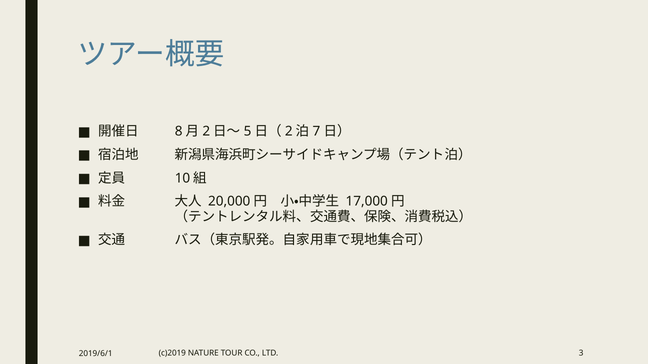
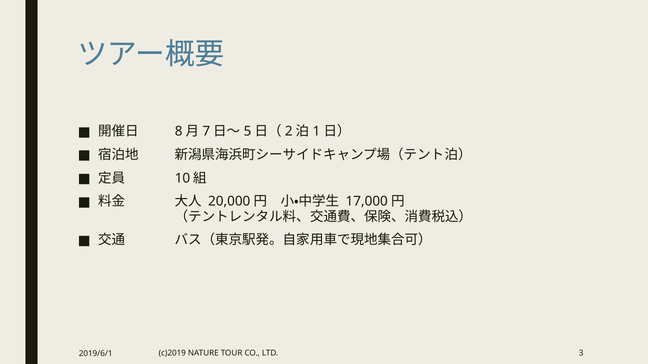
2: 2 -> 7 (206, 132)
7: 7 -> 1 (316, 132)
